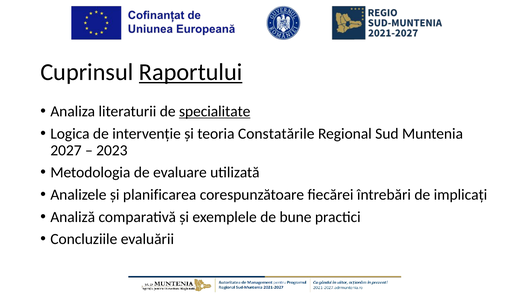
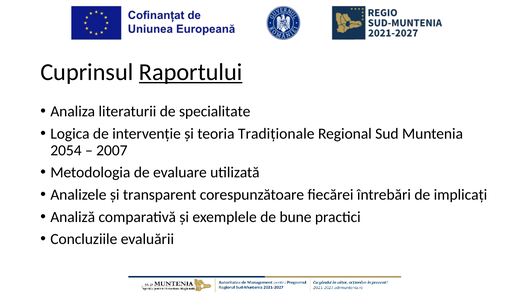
specialitate underline: present -> none (215, 111)
Constatările: Constatările -> Tradiționale (276, 134)
2027: 2027 -> 2054 (66, 150)
2023: 2023 -> 2007 (112, 150)
planificarea: planificarea -> transparent (160, 195)
